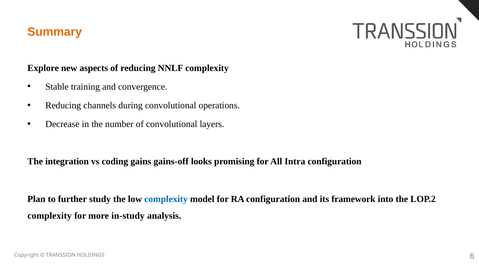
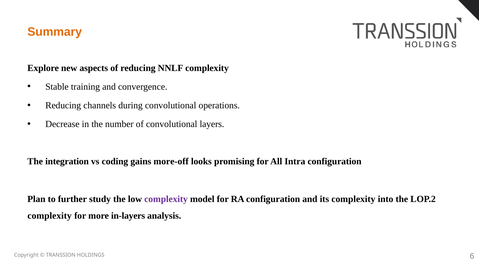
gains-off: gains-off -> more-off (171, 161)
complexity colour: blue -> purple (166, 199)
its framework: framework -> complexity (353, 199)
in-study: in-study -> in-layers (128, 215)
